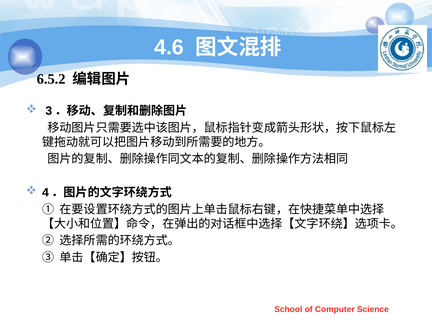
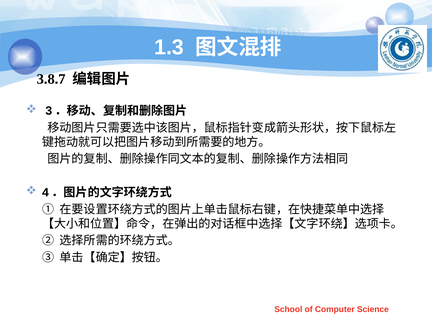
4.6: 4.6 -> 1.3 (169, 47)
6.5.2: 6.5.2 -> 3.8.7 (51, 79)
